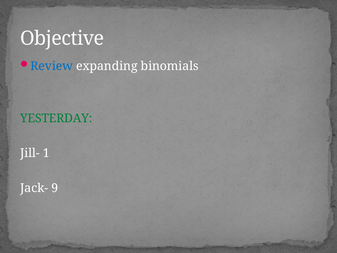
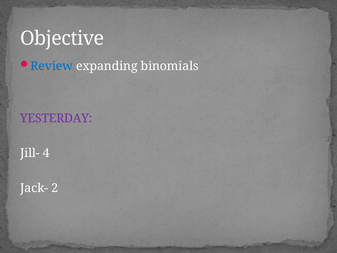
YESTERDAY colour: green -> purple (56, 118)
1: 1 -> 4 (46, 153)
9: 9 -> 2 (55, 188)
